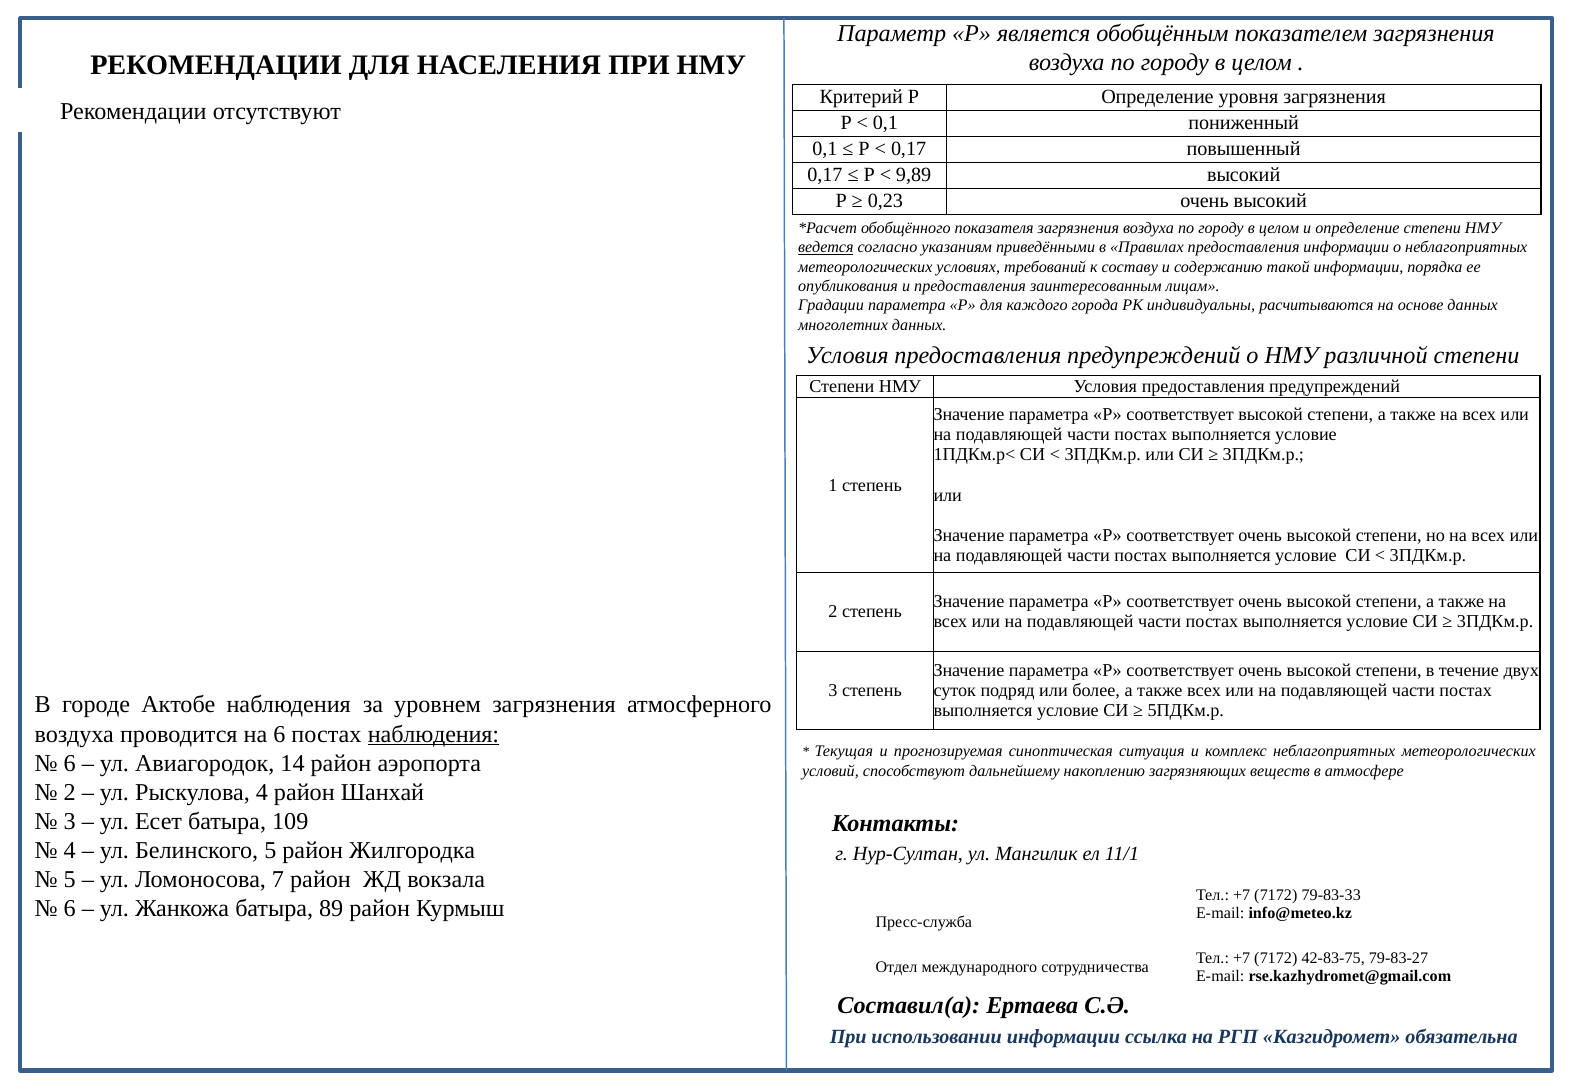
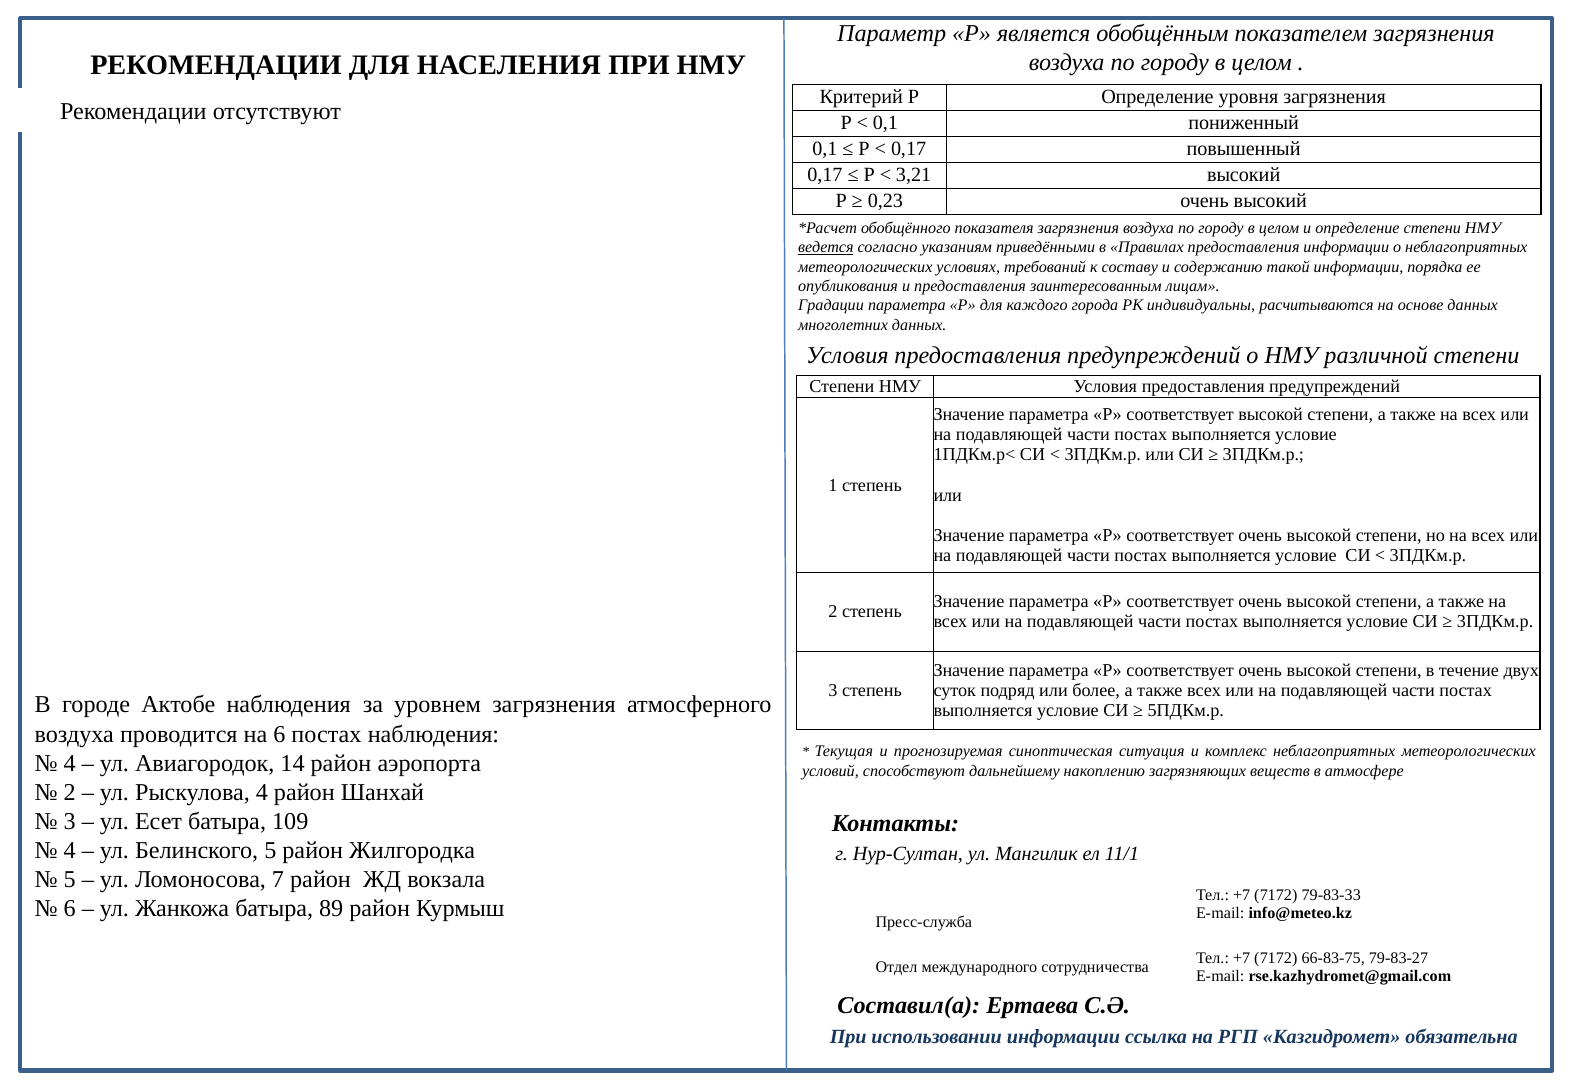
9,89: 9,89 -> 3,21 (914, 175)
наблюдения underline: present -> none (433, 734)
6: 6 -> 4 (70, 763)
42-83-75: 42-83-75 -> 66-83-75 (1333, 958)
